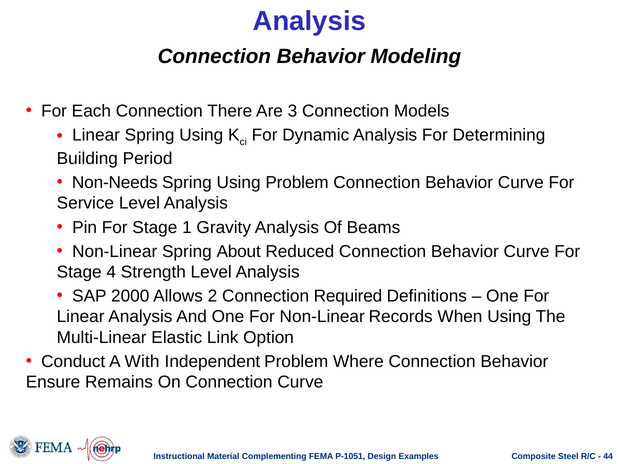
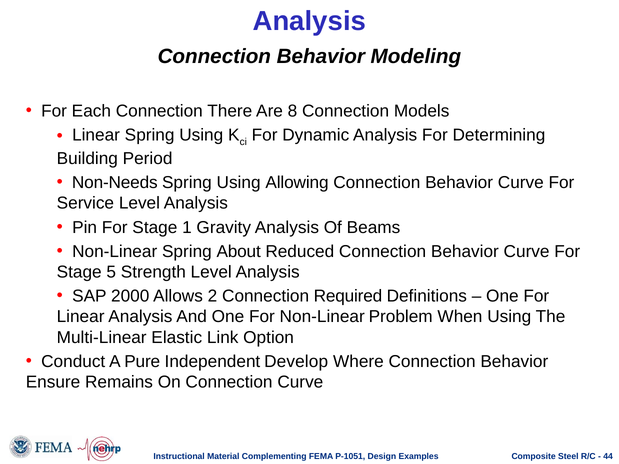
3: 3 -> 8 (292, 111)
Using Problem: Problem -> Allowing (297, 183)
4: 4 -> 5 (111, 272)
Records: Records -> Problem (401, 317)
With: With -> Pure (142, 362)
Independent Problem: Problem -> Develop (296, 362)
